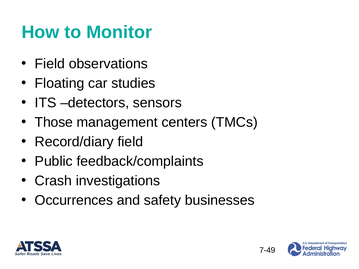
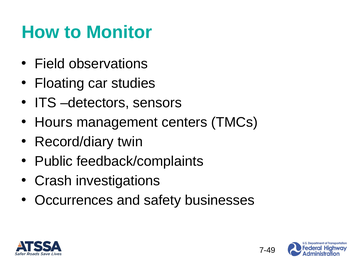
Those: Those -> Hours (54, 122)
Record/diary field: field -> twin (130, 142)
